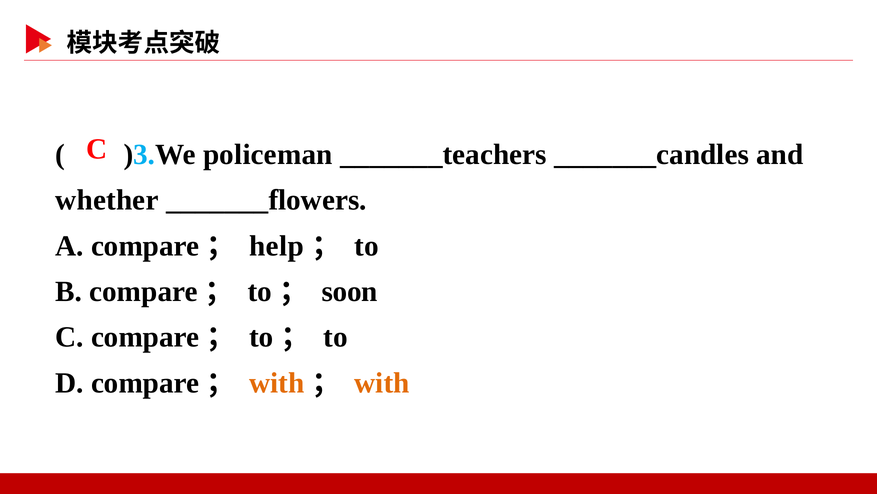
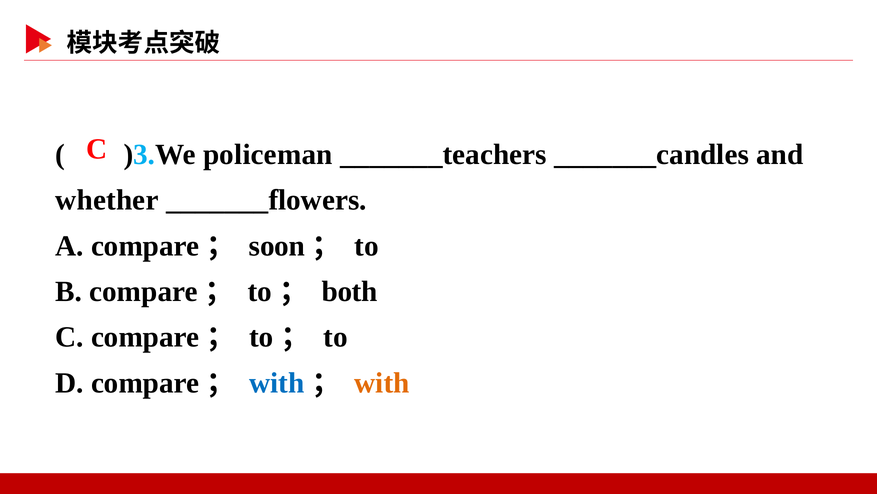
help: help -> soon (277, 246)
soon: soon -> both (350, 291)
with colour: orange -> blue (277, 382)
